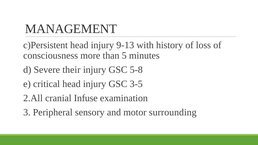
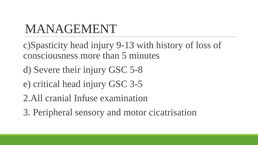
c)Persistent: c)Persistent -> c)Spasticity (46, 45)
surrounding: surrounding -> cicatrisation (173, 113)
